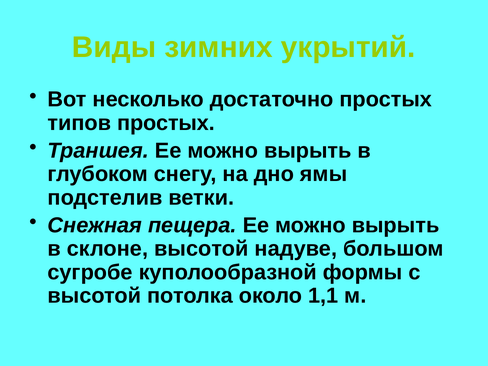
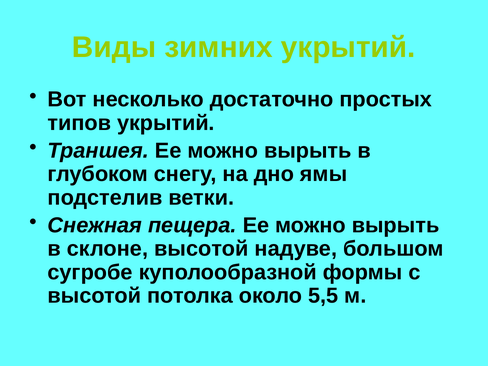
типов простых: простых -> укрытий (166, 123)
1,1: 1,1 -> 5,5 (323, 296)
